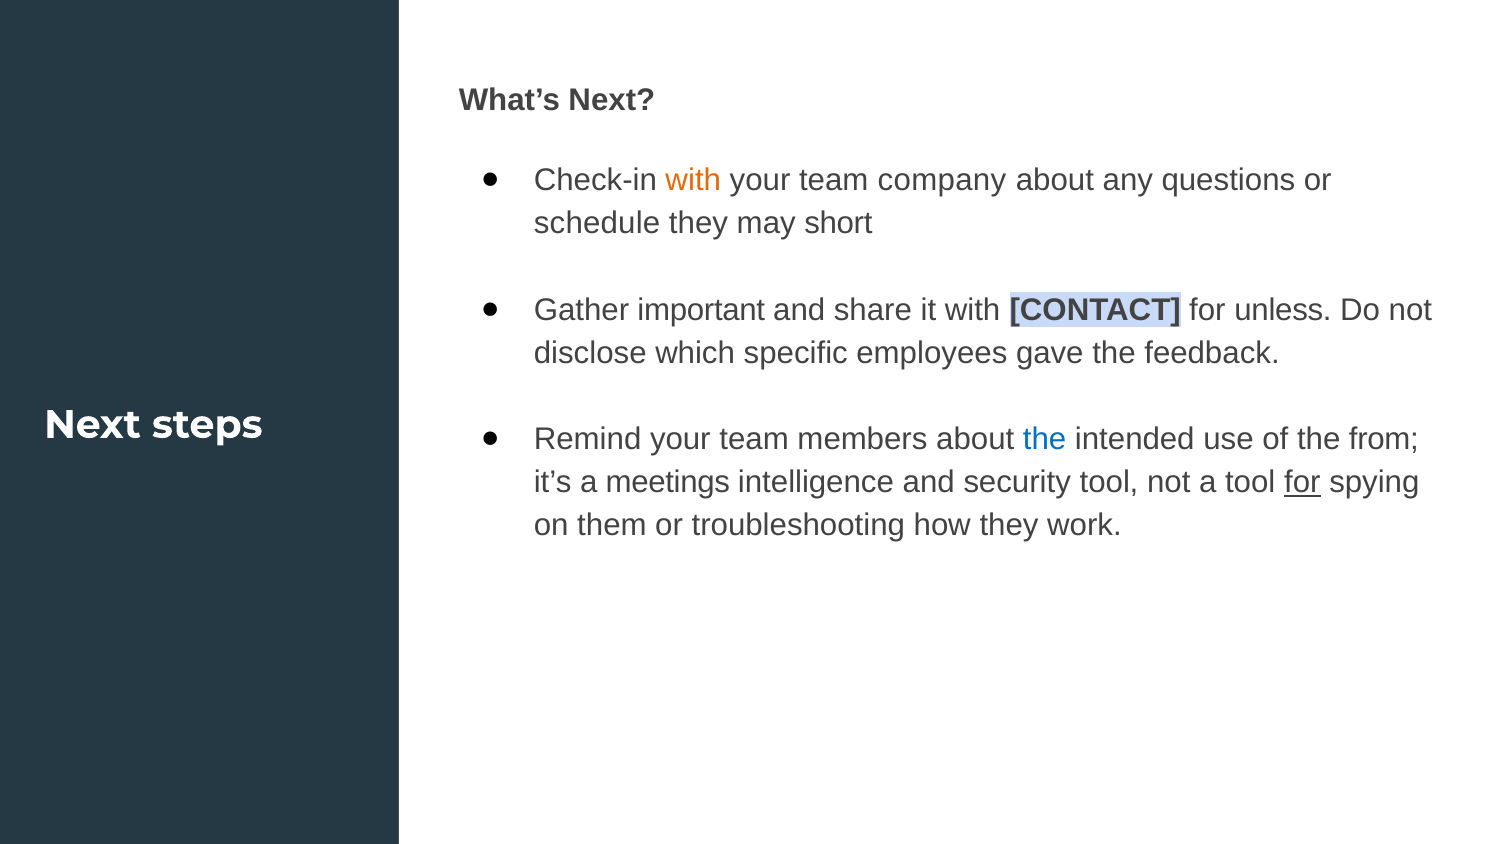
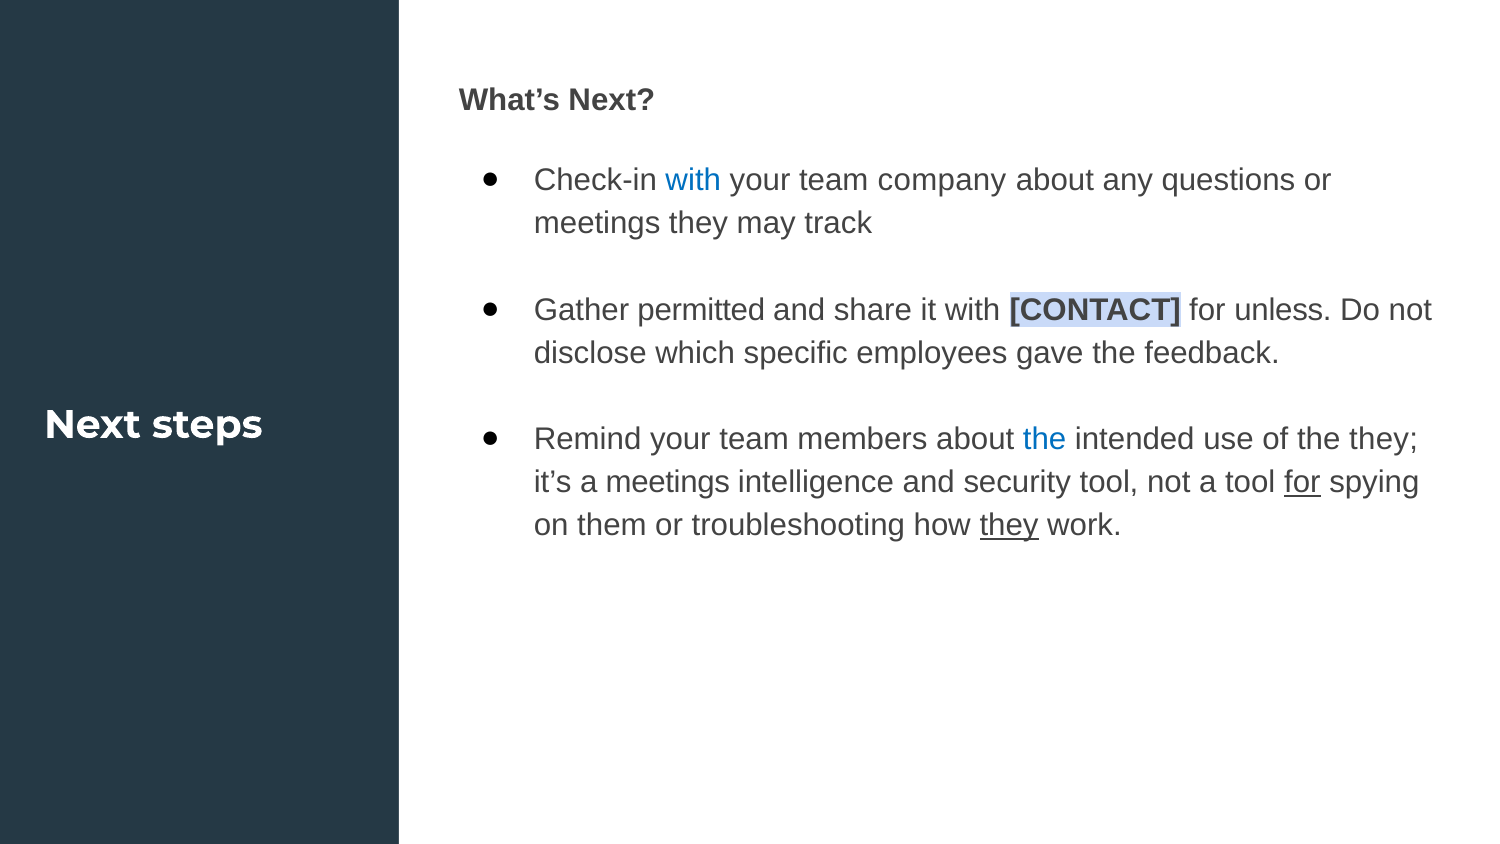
with colour: orange -> blue (693, 180)
schedule: schedule -> meetings (597, 223)
short: short -> track (838, 223)
important: important -> permitted (701, 310)
the from: from -> they (1384, 439)
they underline: none -> present (1009, 525)
